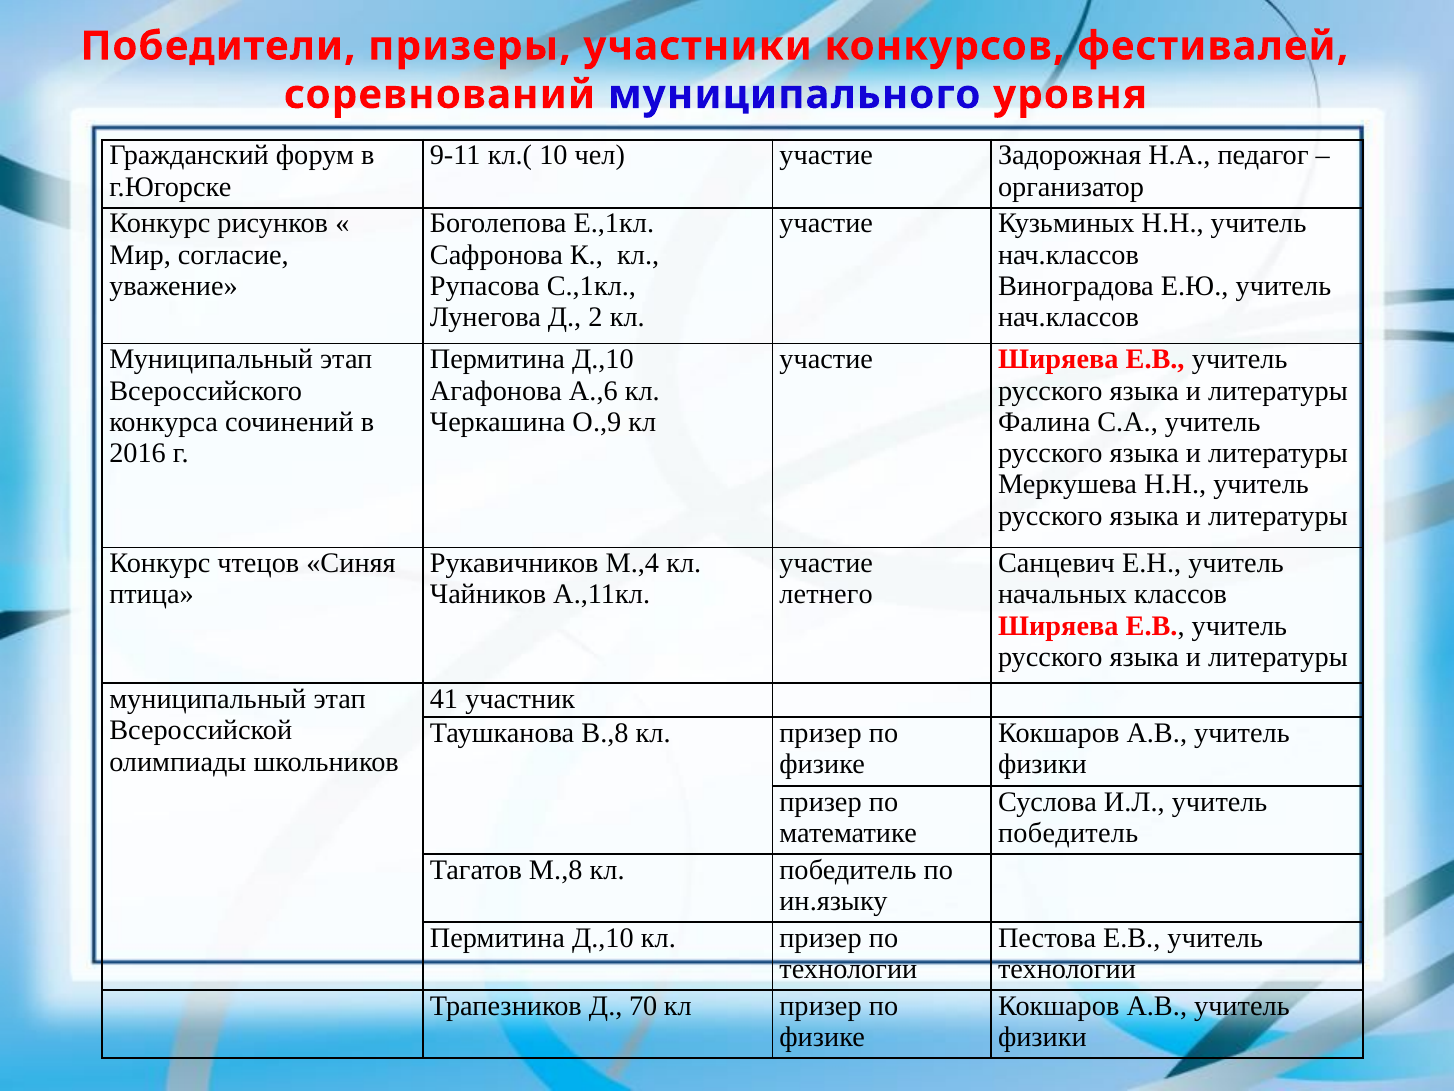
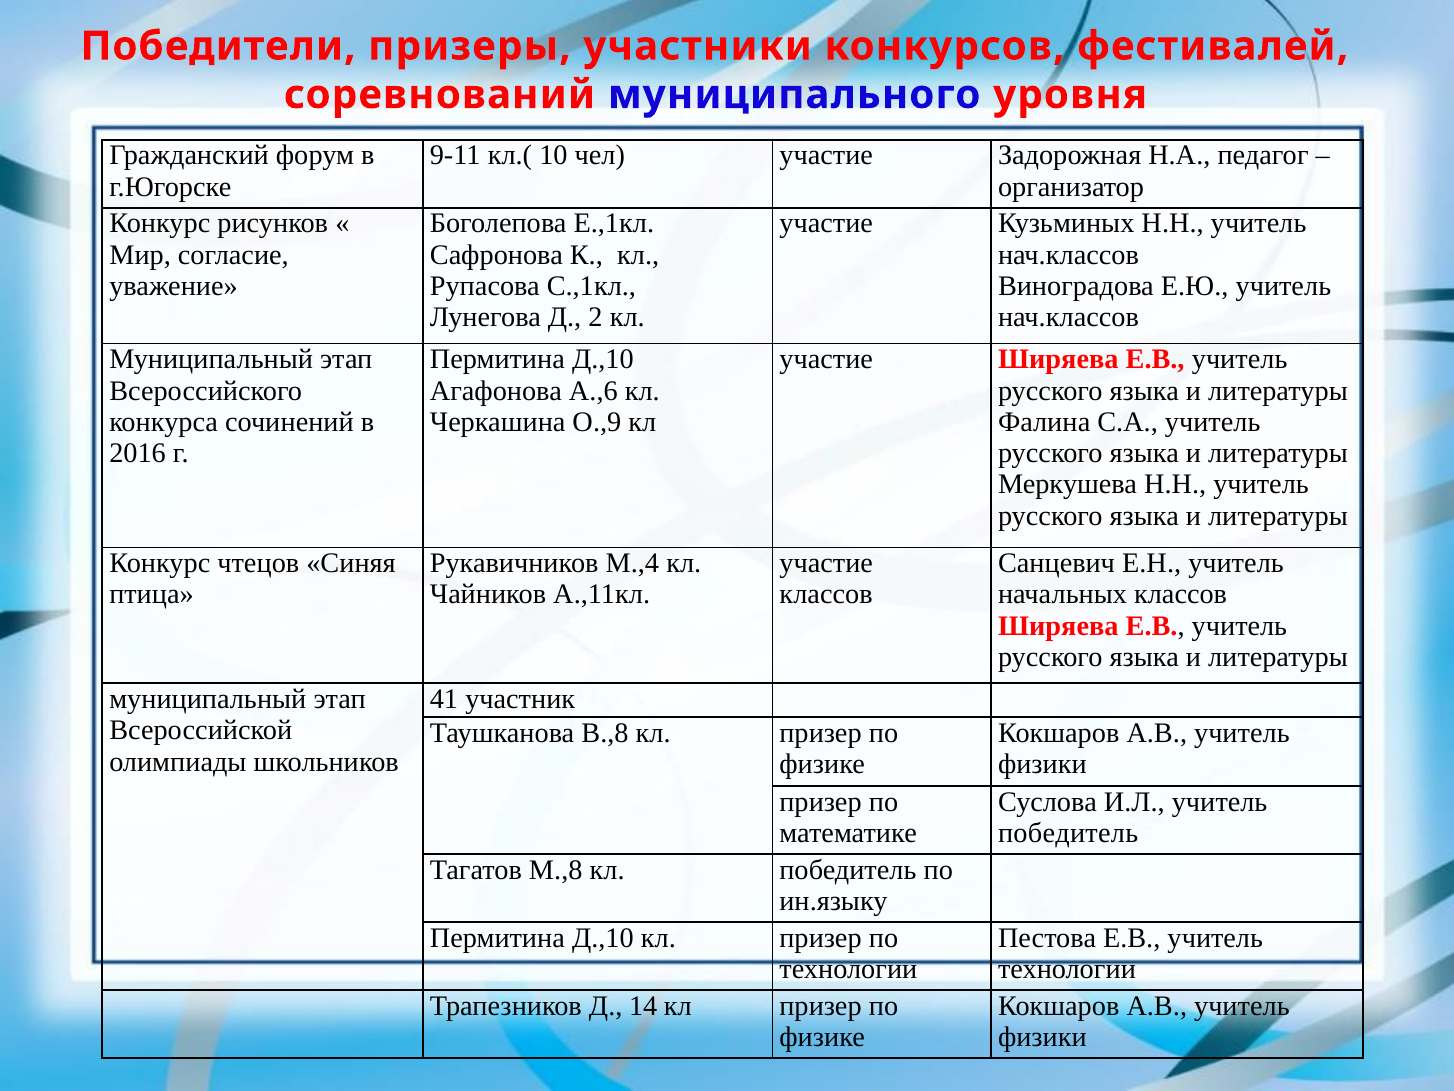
летнего: летнего -> классов (826, 594)
70: 70 -> 14 (643, 1005)
